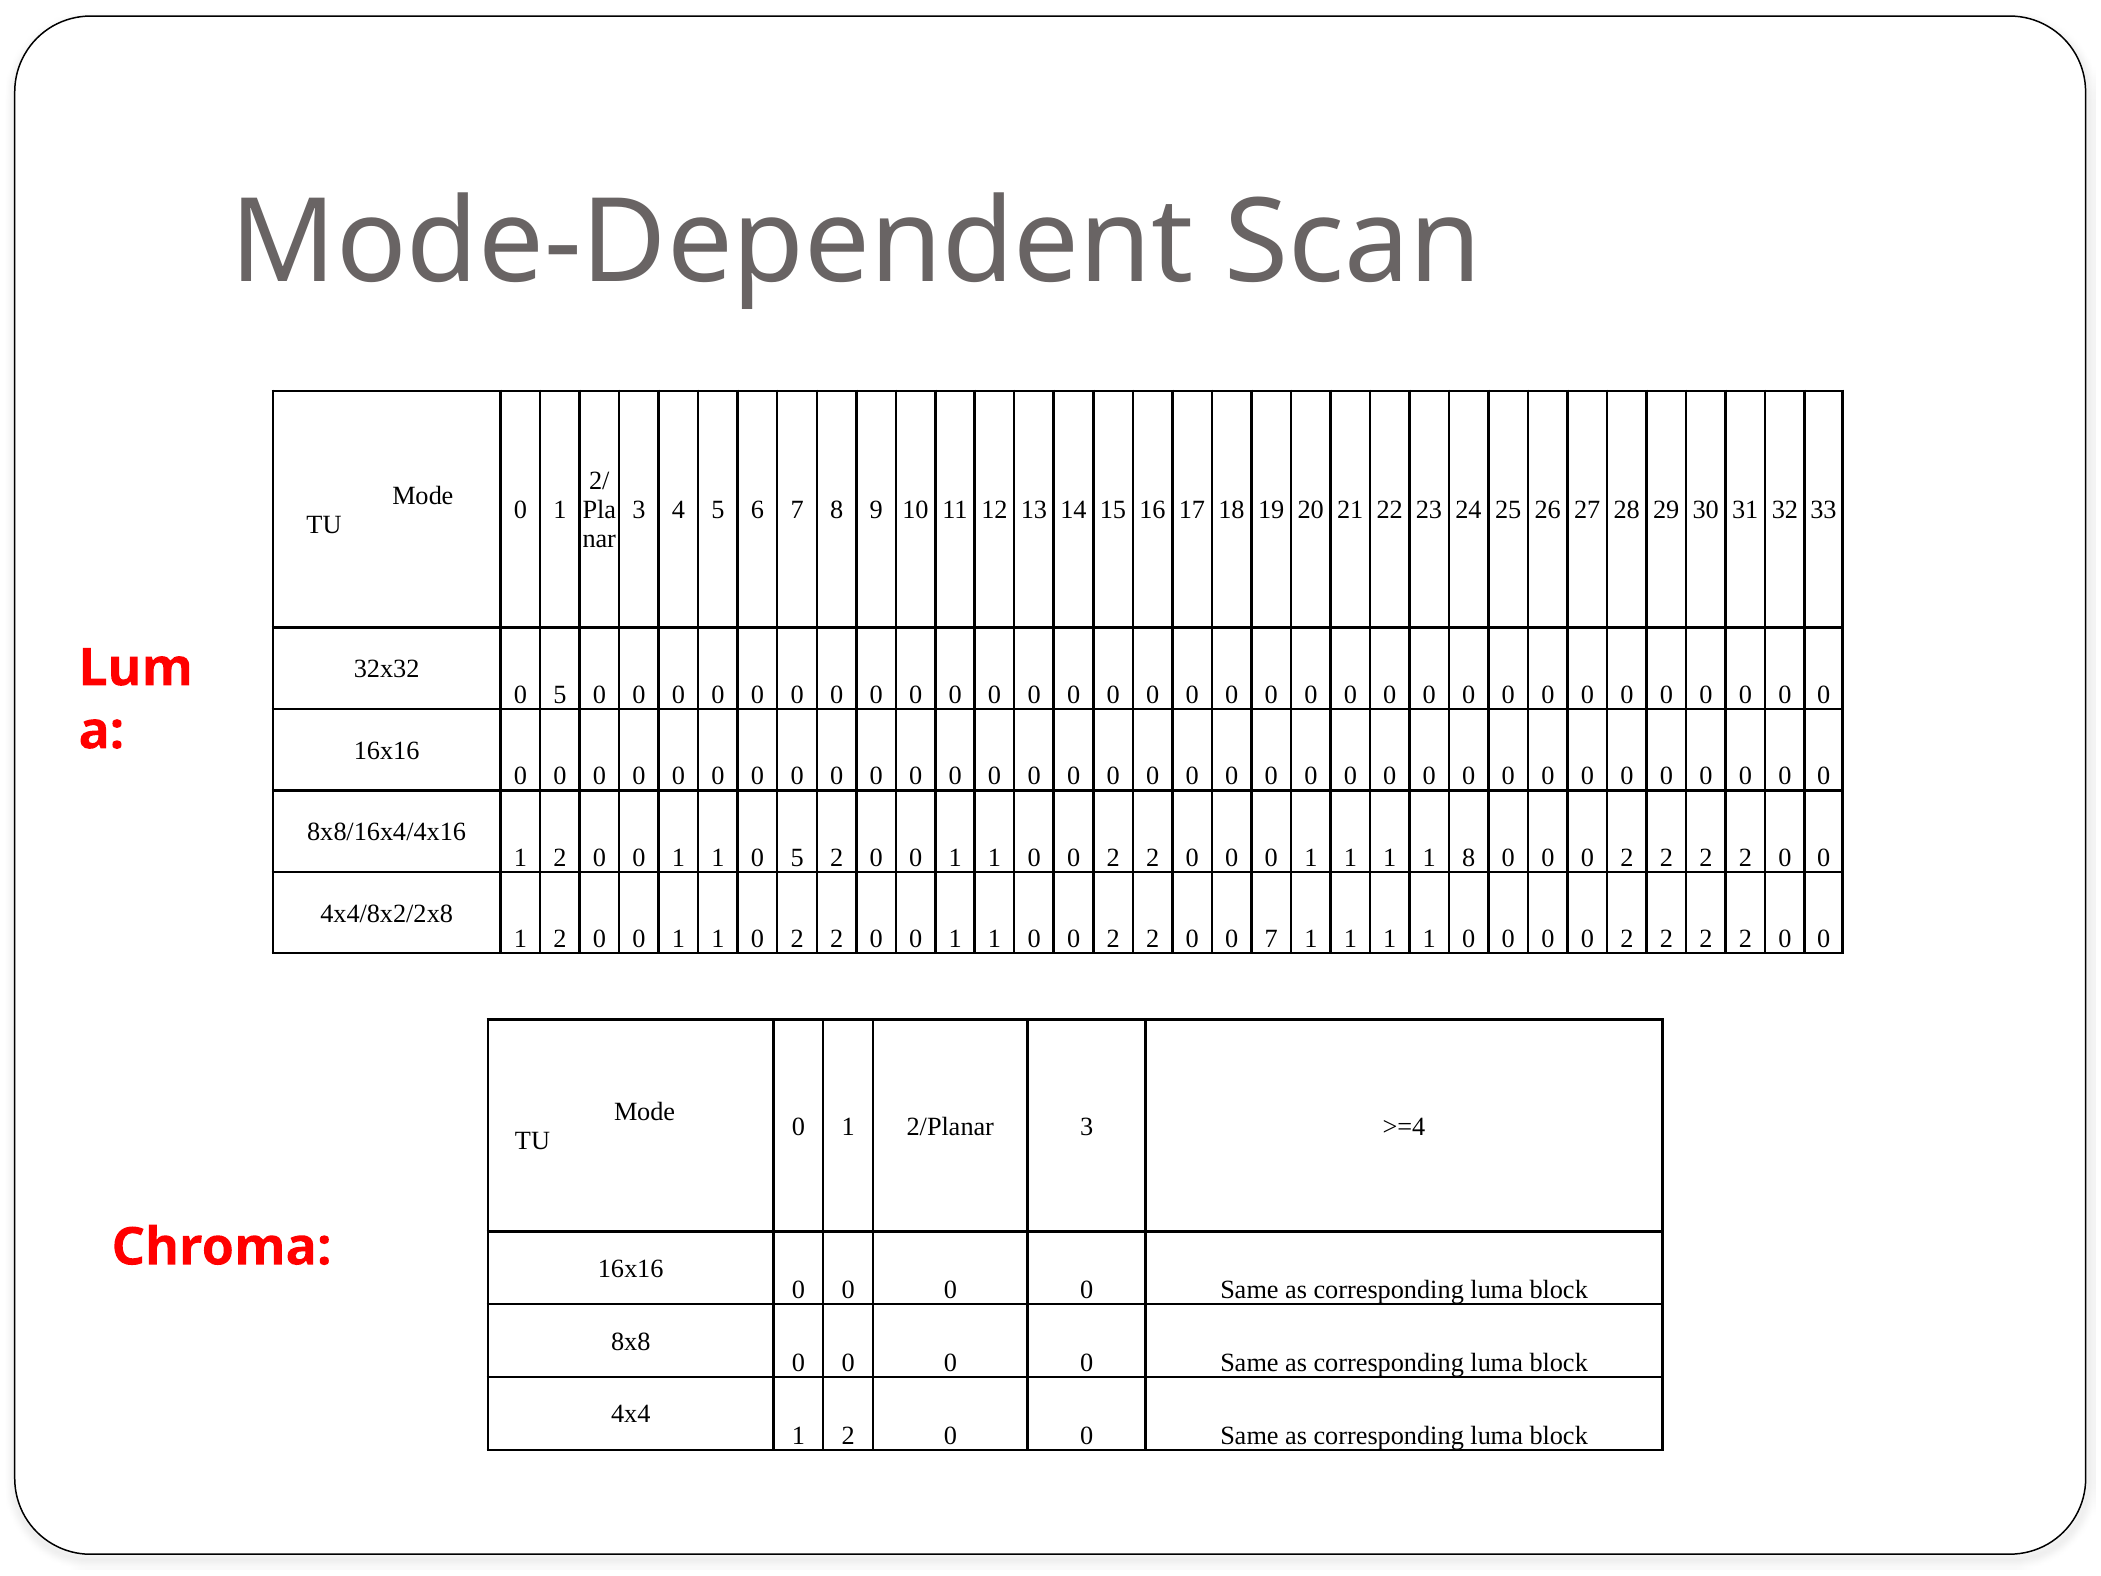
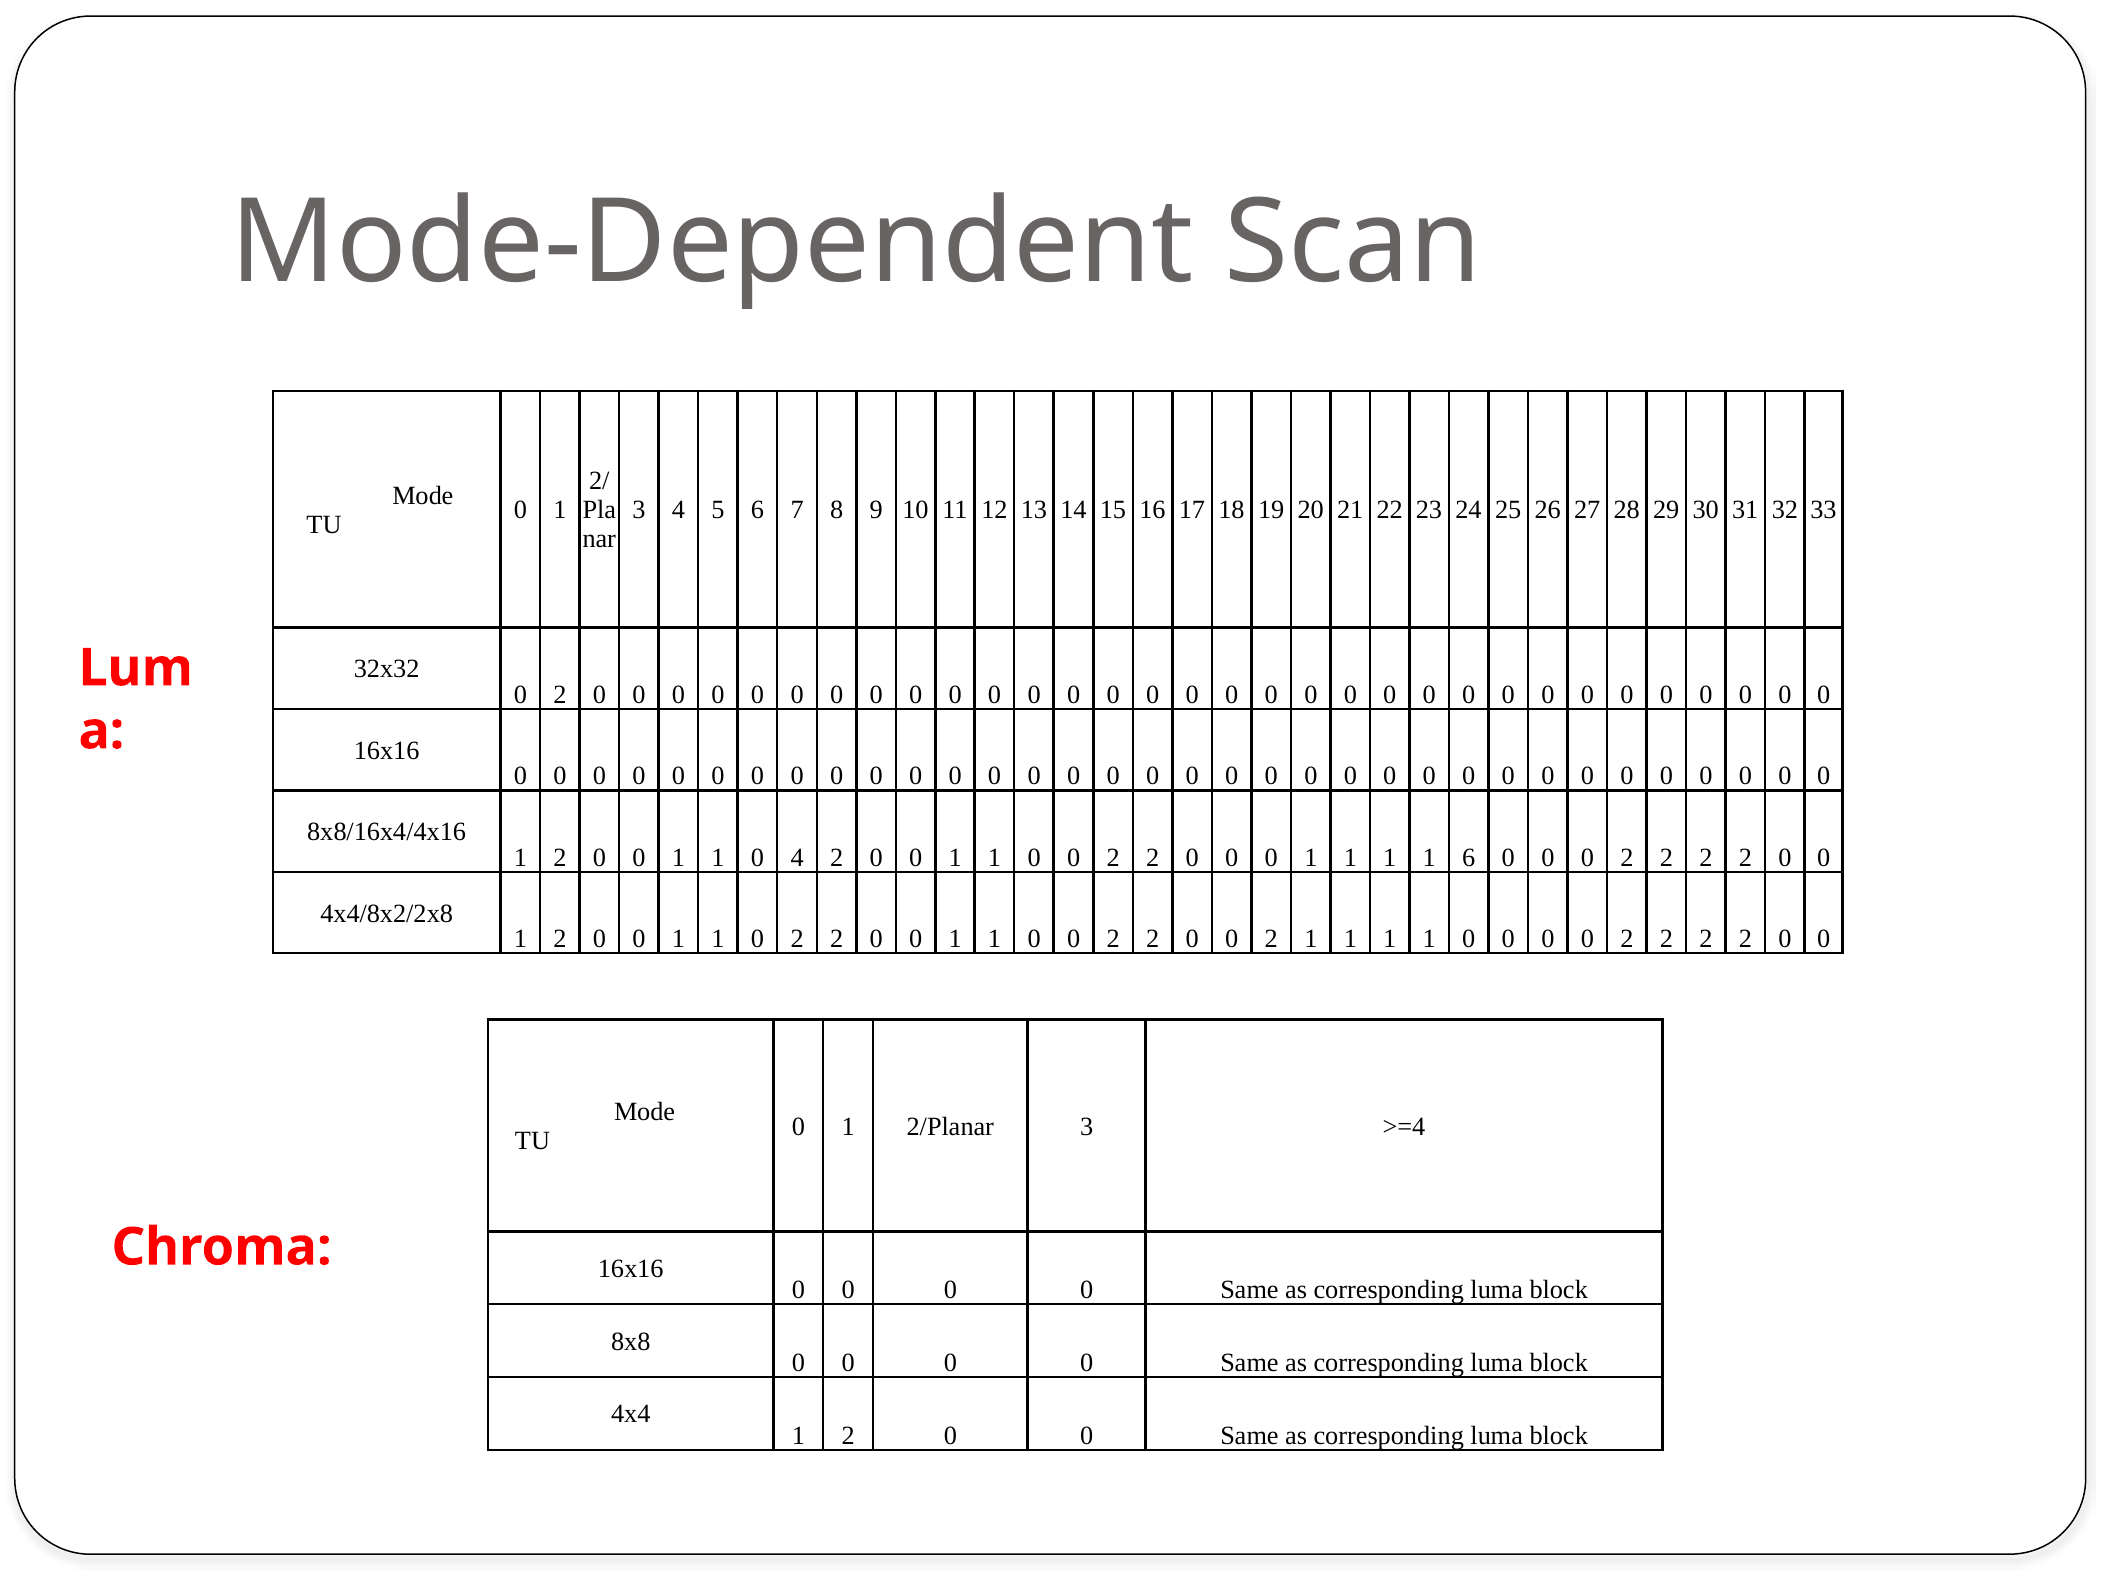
5: 5 -> 2 (560, 695)
1 0 5: 5 -> 4 (797, 857)
1 8: 8 -> 6 (1469, 857)
2 0 0 7: 7 -> 2 (1271, 939)
